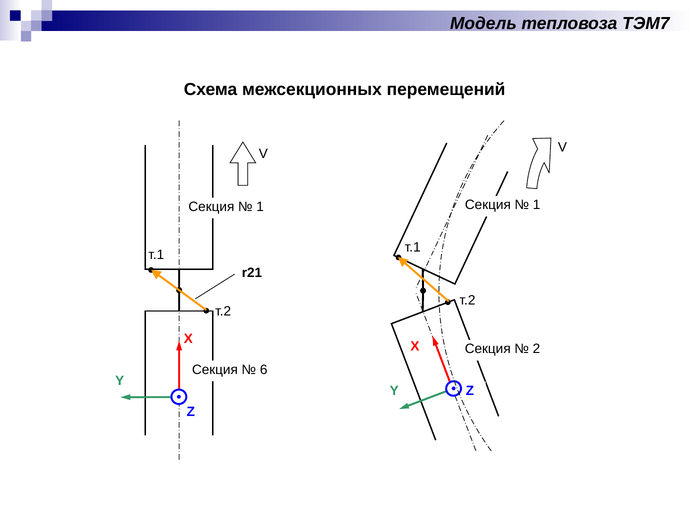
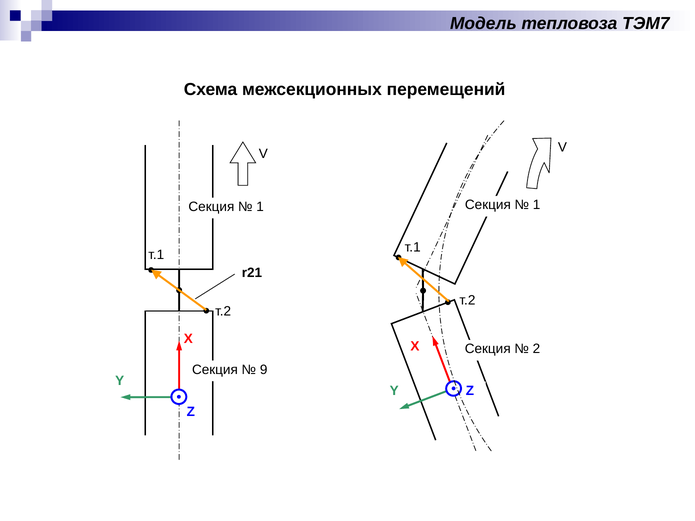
6: 6 -> 9 (264, 370)
